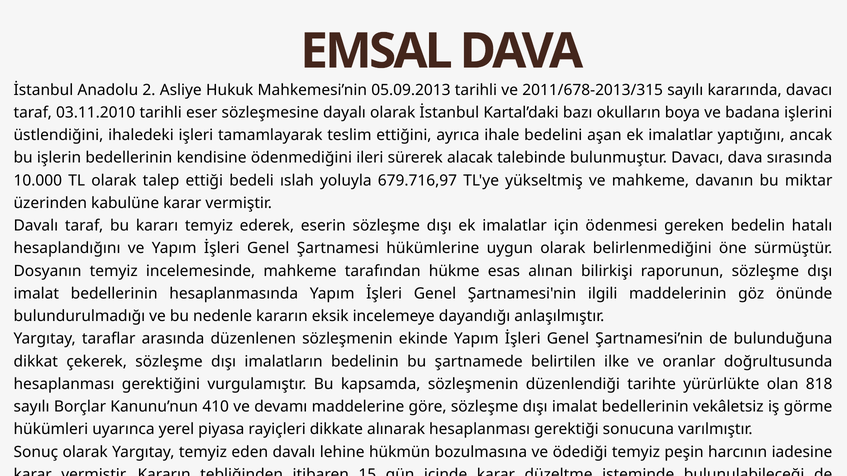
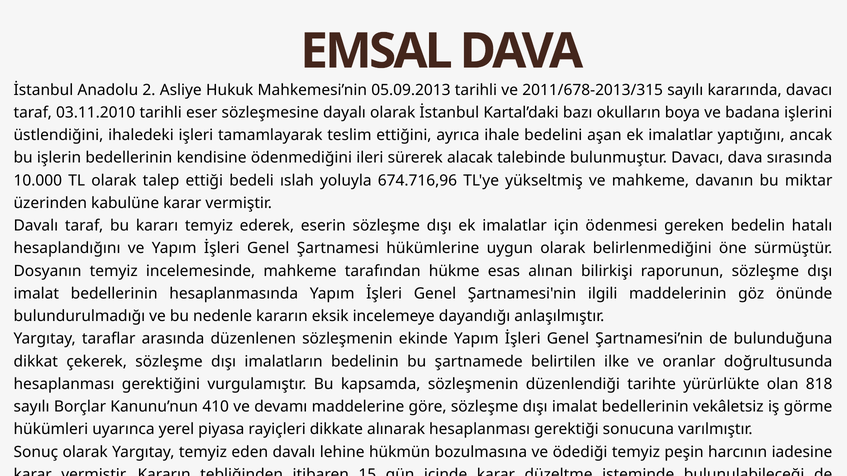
679.716,97: 679.716,97 -> 674.716,96 (417, 181)
